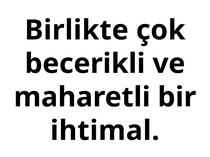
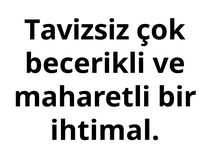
Birlikte: Birlikte -> Tavizsiz (77, 30)
